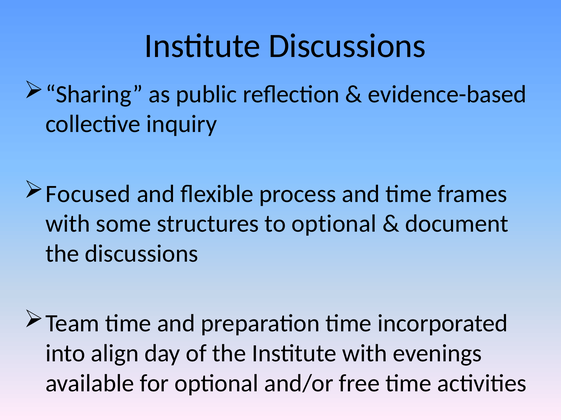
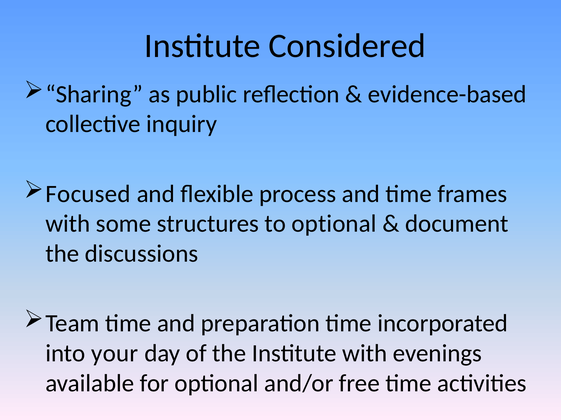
Institute Discussions: Discussions -> Considered (347, 46)
align: align -> your (115, 354)
